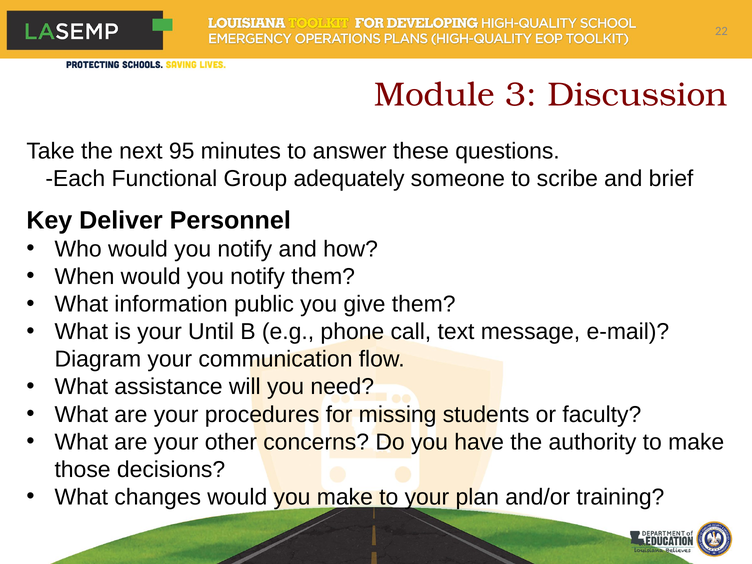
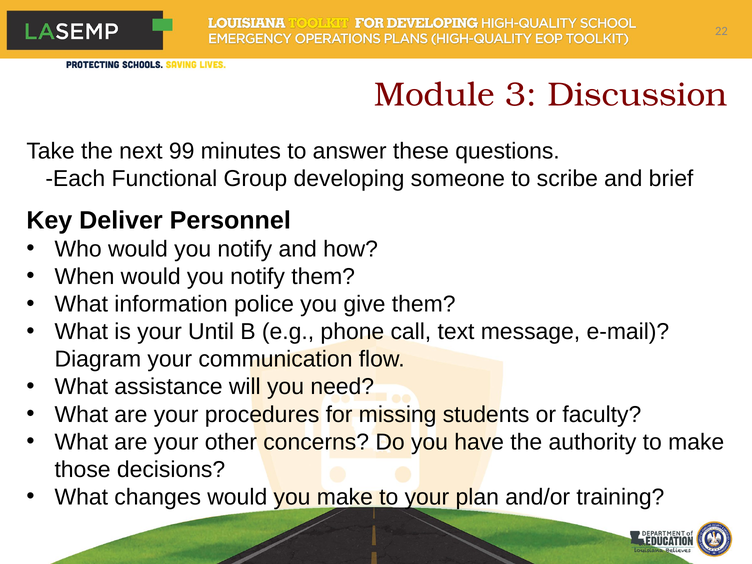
95: 95 -> 99 (182, 151)
adequately: adequately -> developing (349, 179)
public: public -> police (264, 304)
